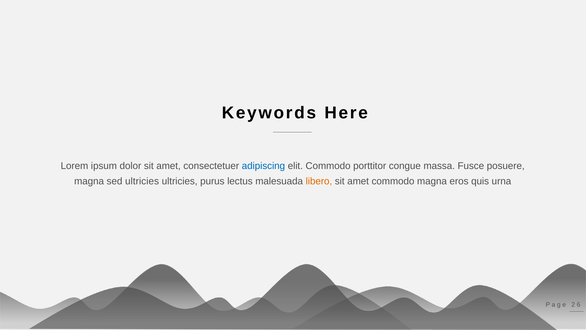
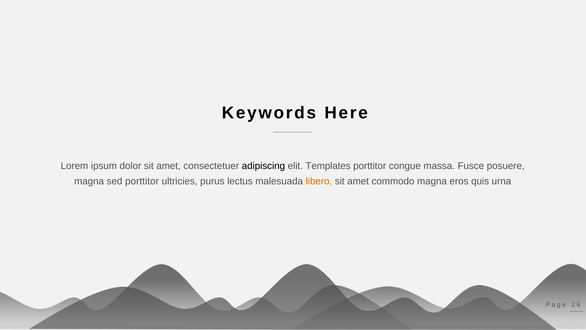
adipiscing colour: blue -> black (263, 166)
elit Commodo: Commodo -> Templates (328, 166)
sed ultricies: ultricies -> porttitor (142, 181)
